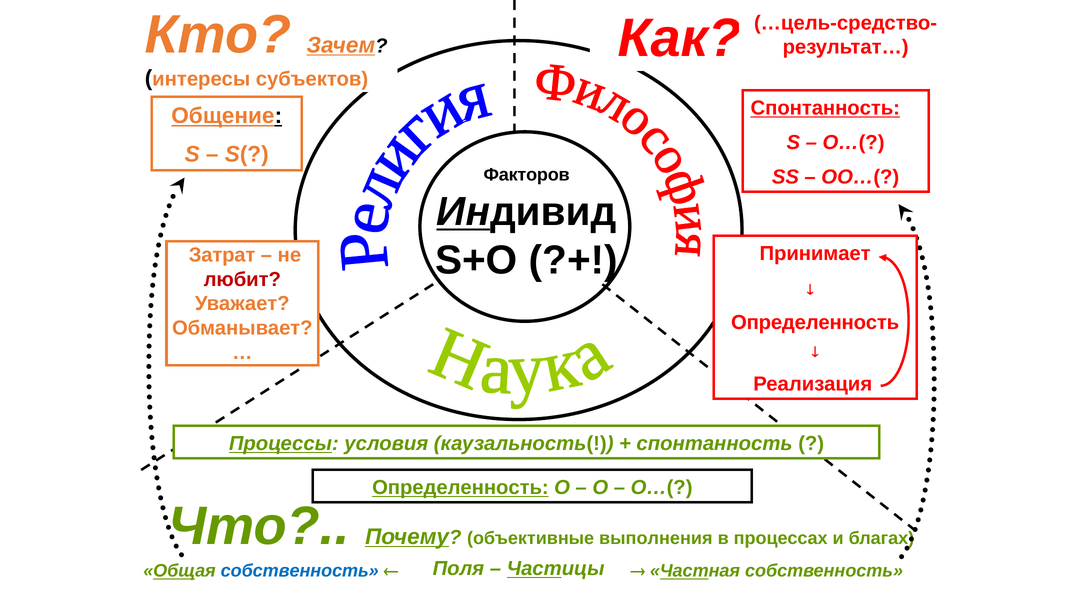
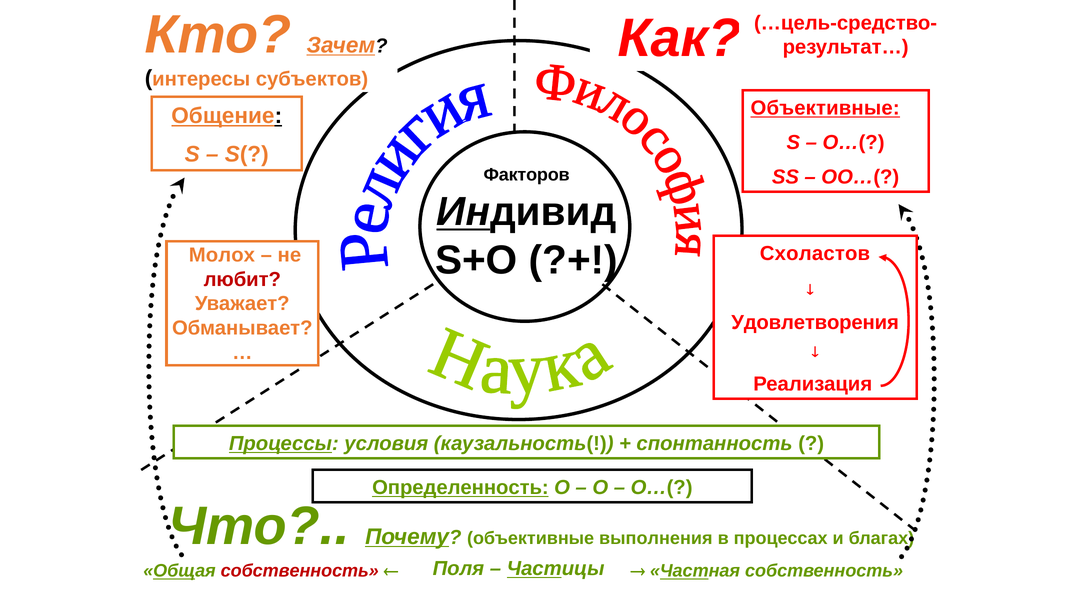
Спонтанность: Спонтанность -> Объективные (825, 108)
Принимает: Принимает -> Схоластов (815, 254)
Затрат: Затрат -> Молох (222, 255)
Определенность: Определенность -> Удовлетворения (815, 323)
собственность colour: blue -> red (300, 571)
